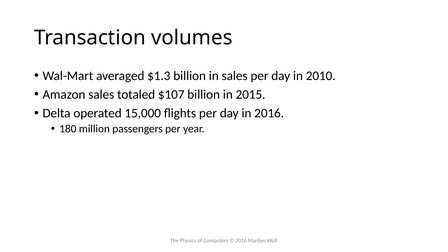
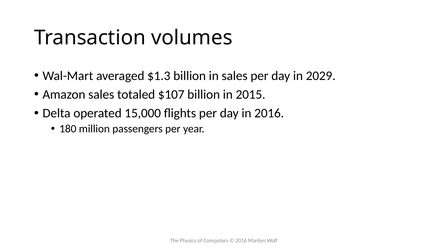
2010: 2010 -> 2029 (321, 76)
